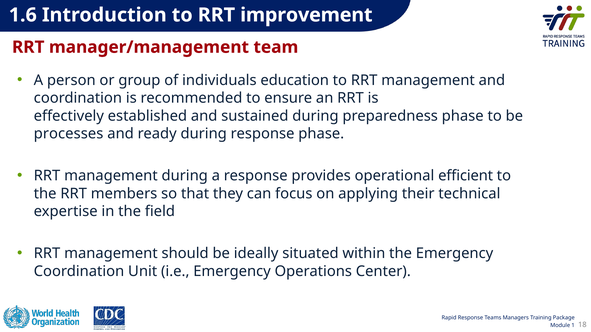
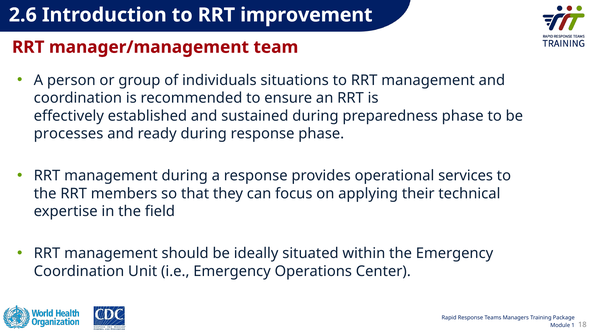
1.6: 1.6 -> 2.6 (23, 15)
education: education -> situations (295, 80)
efficient: efficient -> services (466, 176)
